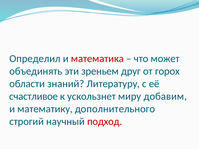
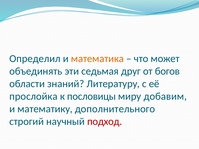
математика colour: red -> orange (97, 59)
зреньем: зреньем -> седьмая (100, 71)
горох: горох -> богов (167, 71)
счастливое: счастливое -> прослойка (33, 97)
ускользнет: ускользнет -> пословицы (92, 97)
